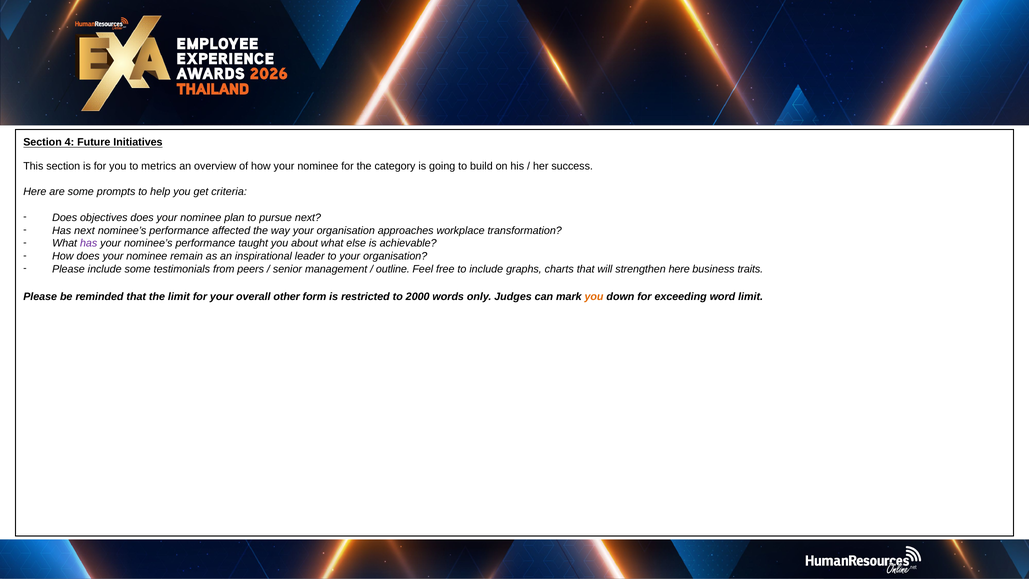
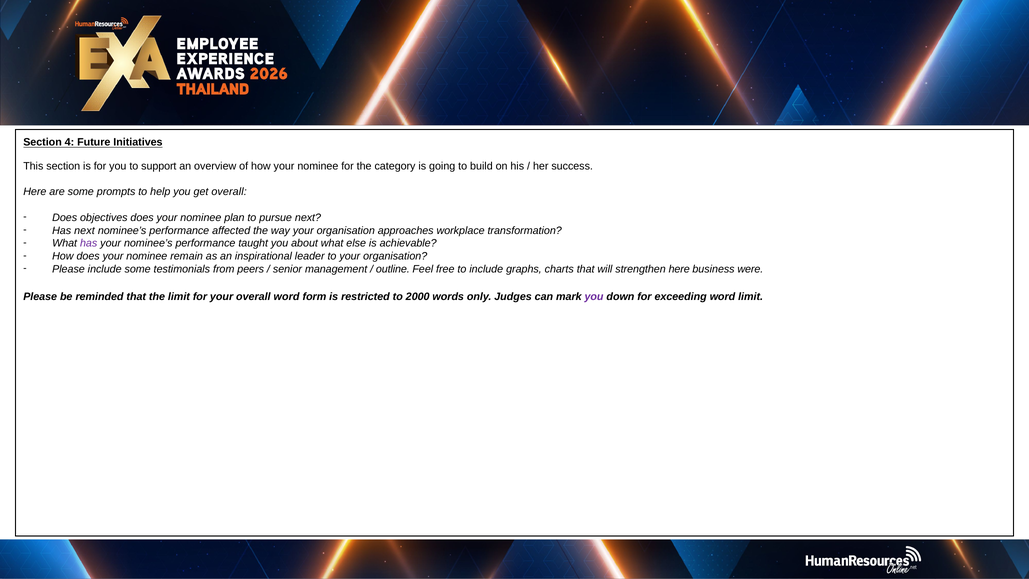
metrics: metrics -> support (159, 166)
get criteria: criteria -> overall (229, 192)
traits: traits -> were (750, 269)
overall other: other -> word (287, 297)
you colour: orange -> purple (594, 297)
